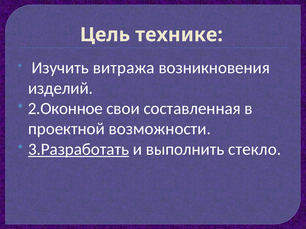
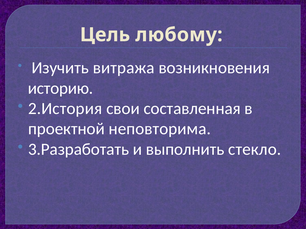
технике: технике -> любому (179, 35)
изделий: изделий -> историю (61, 88)
2.Оконное: 2.Оконное -> 2.История (65, 109)
возможности: возможности -> неповторима (160, 129)
3.Разработать underline: present -> none (79, 150)
